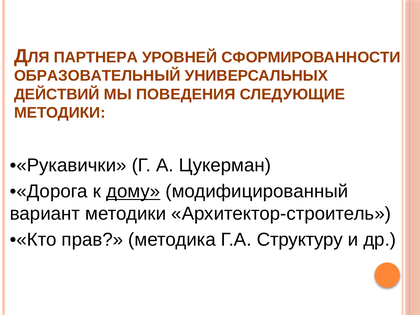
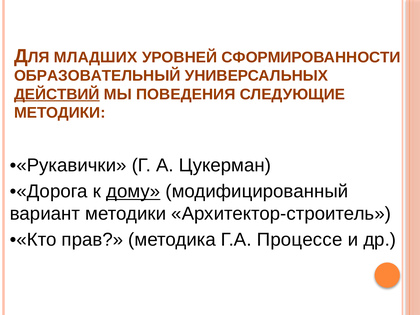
ПАРТНЕРА: ПАРТНЕРА -> МЛАДШИХ (96, 57)
ДЕЙСТВИЙ underline: none -> present (57, 94)
Структуру: Структуру -> Процессе (300, 240)
